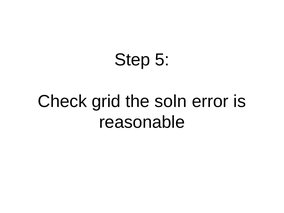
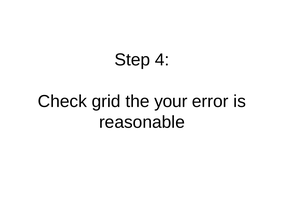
5: 5 -> 4 (162, 60)
soln: soln -> your (171, 101)
